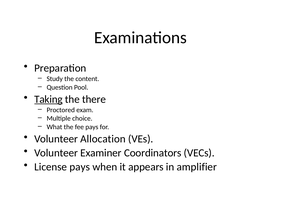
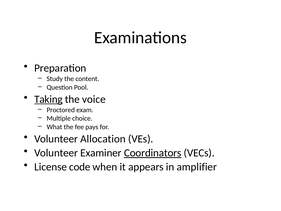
there: there -> voice (94, 99)
Coordinators underline: none -> present (153, 153)
License pays: pays -> code (80, 167)
